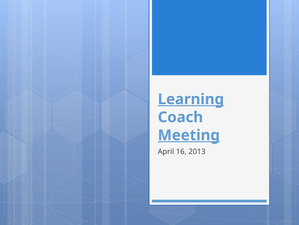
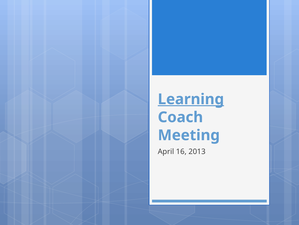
Meeting underline: present -> none (189, 135)
